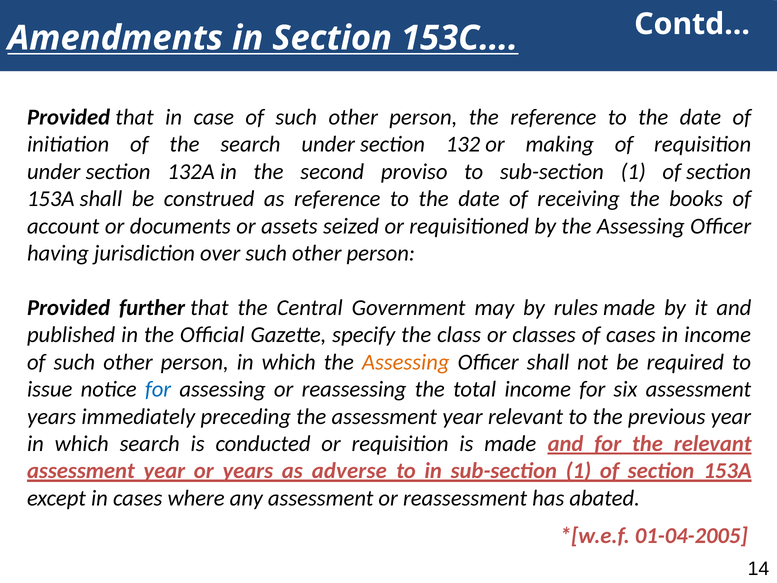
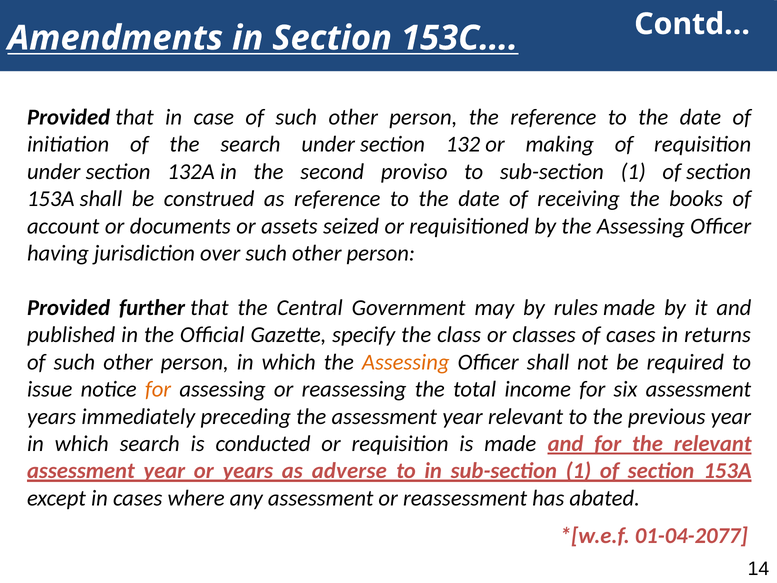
in income: income -> returns (718, 335)
for colour: blue -> orange (158, 389)
01-04-2005: 01-04-2005 -> 01-04-2077 (691, 536)
